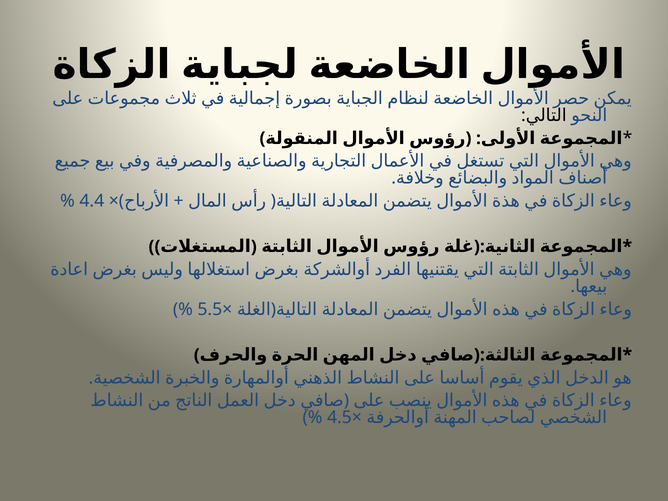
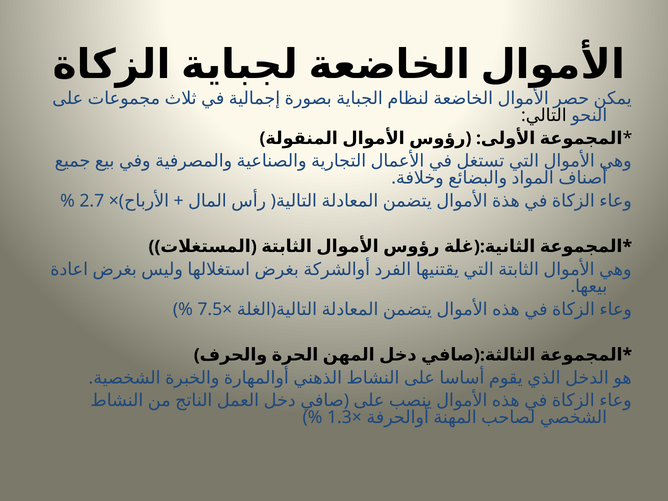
4.4: 4.4 -> 2.7 (92, 201)
5.5: 5.5 -> 7.5 (210, 309)
4.5: 4.5 -> 1.3 (339, 418)
